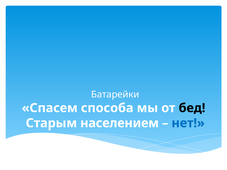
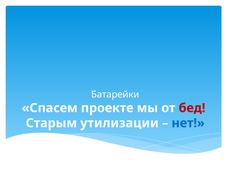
способа: способа -> проекте (107, 108)
бед colour: black -> red (192, 108)
населением: населением -> утилизации (119, 123)
